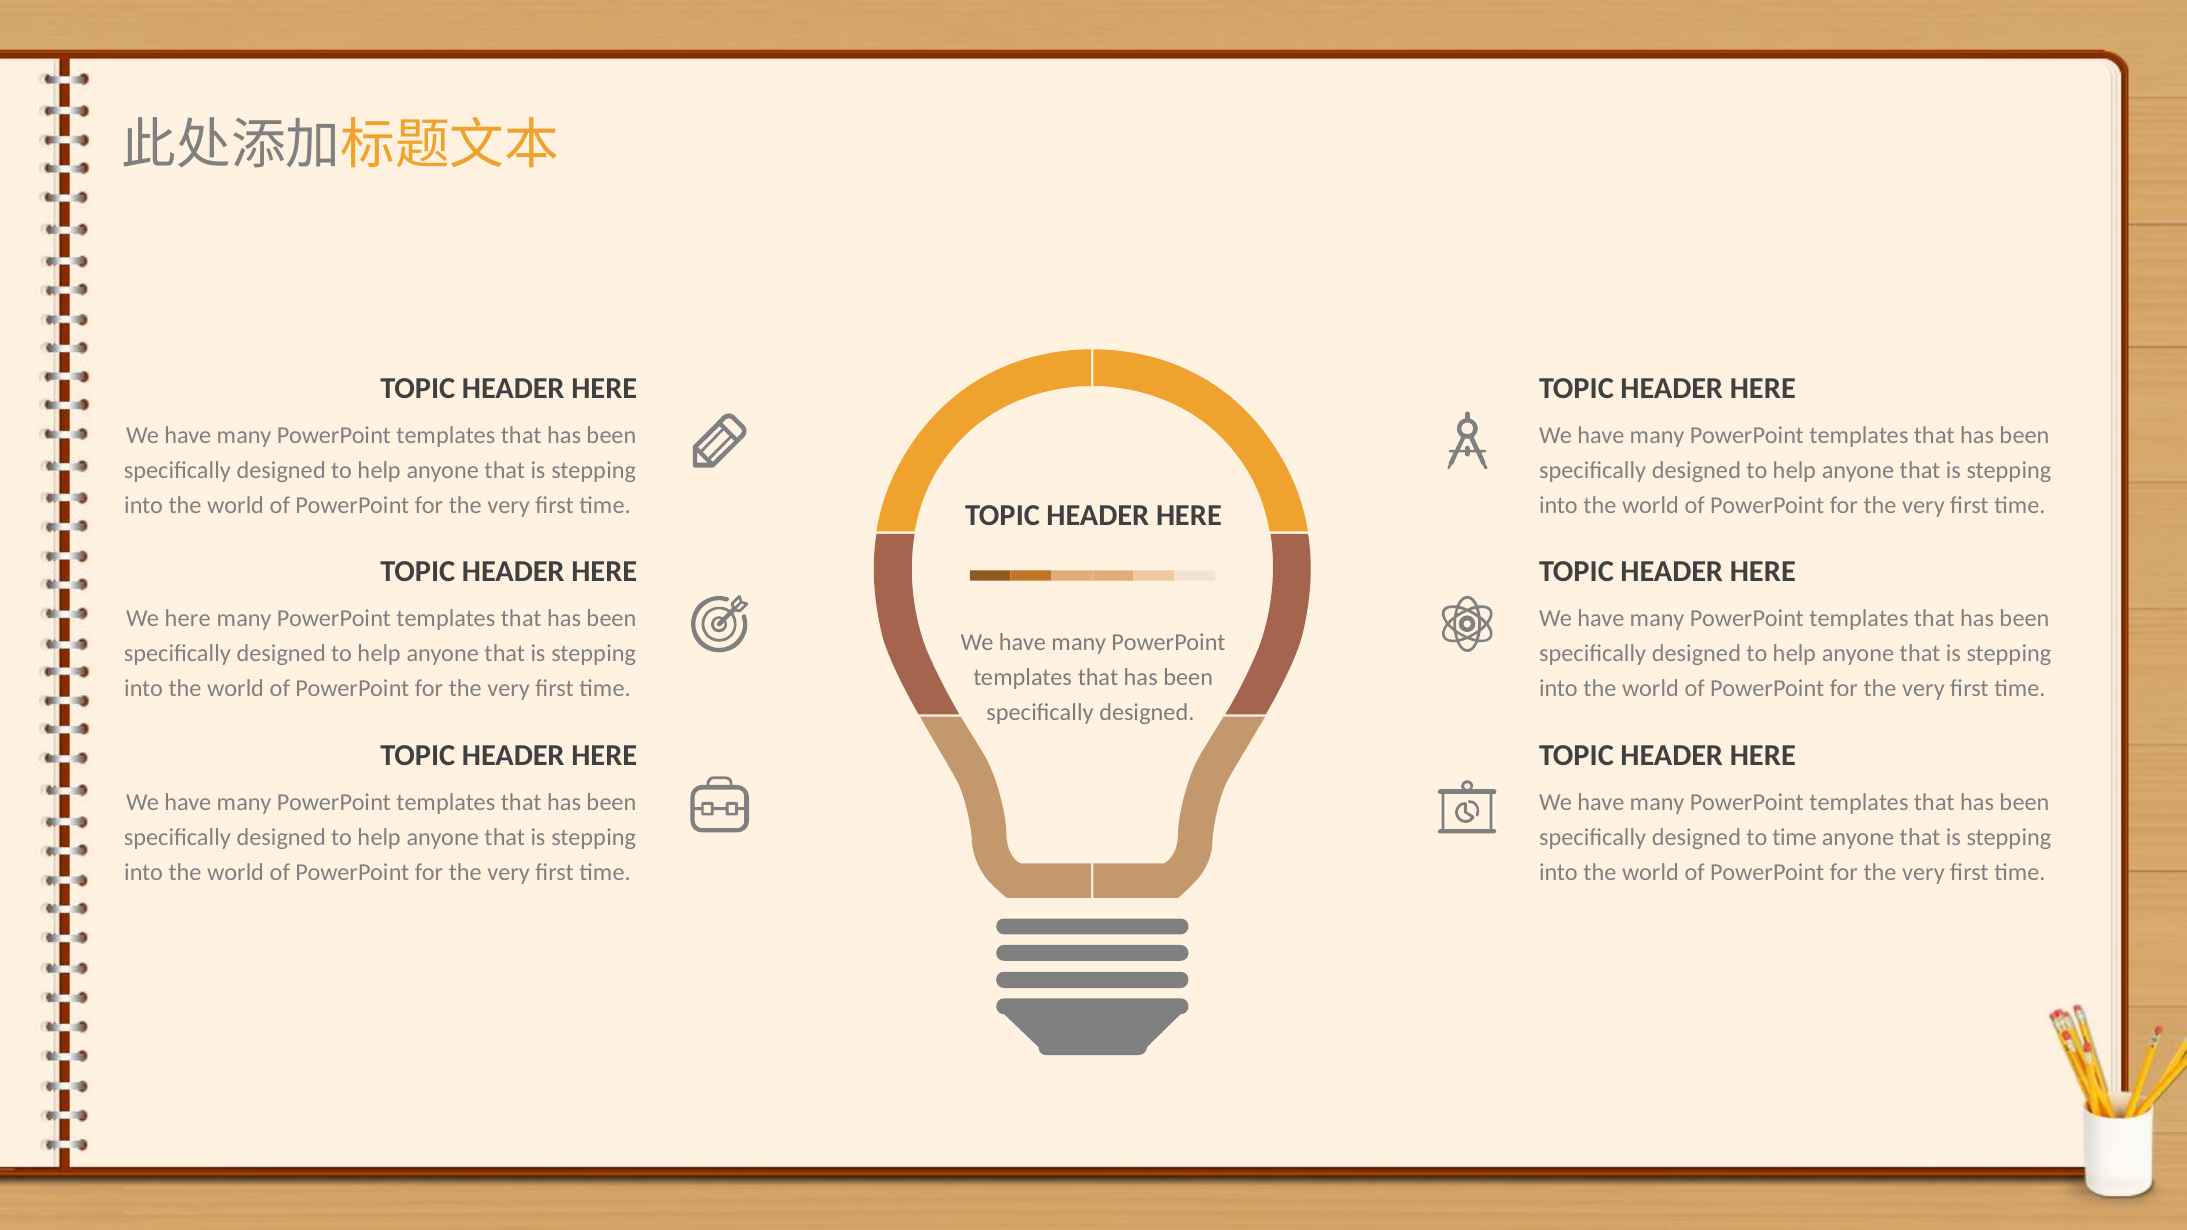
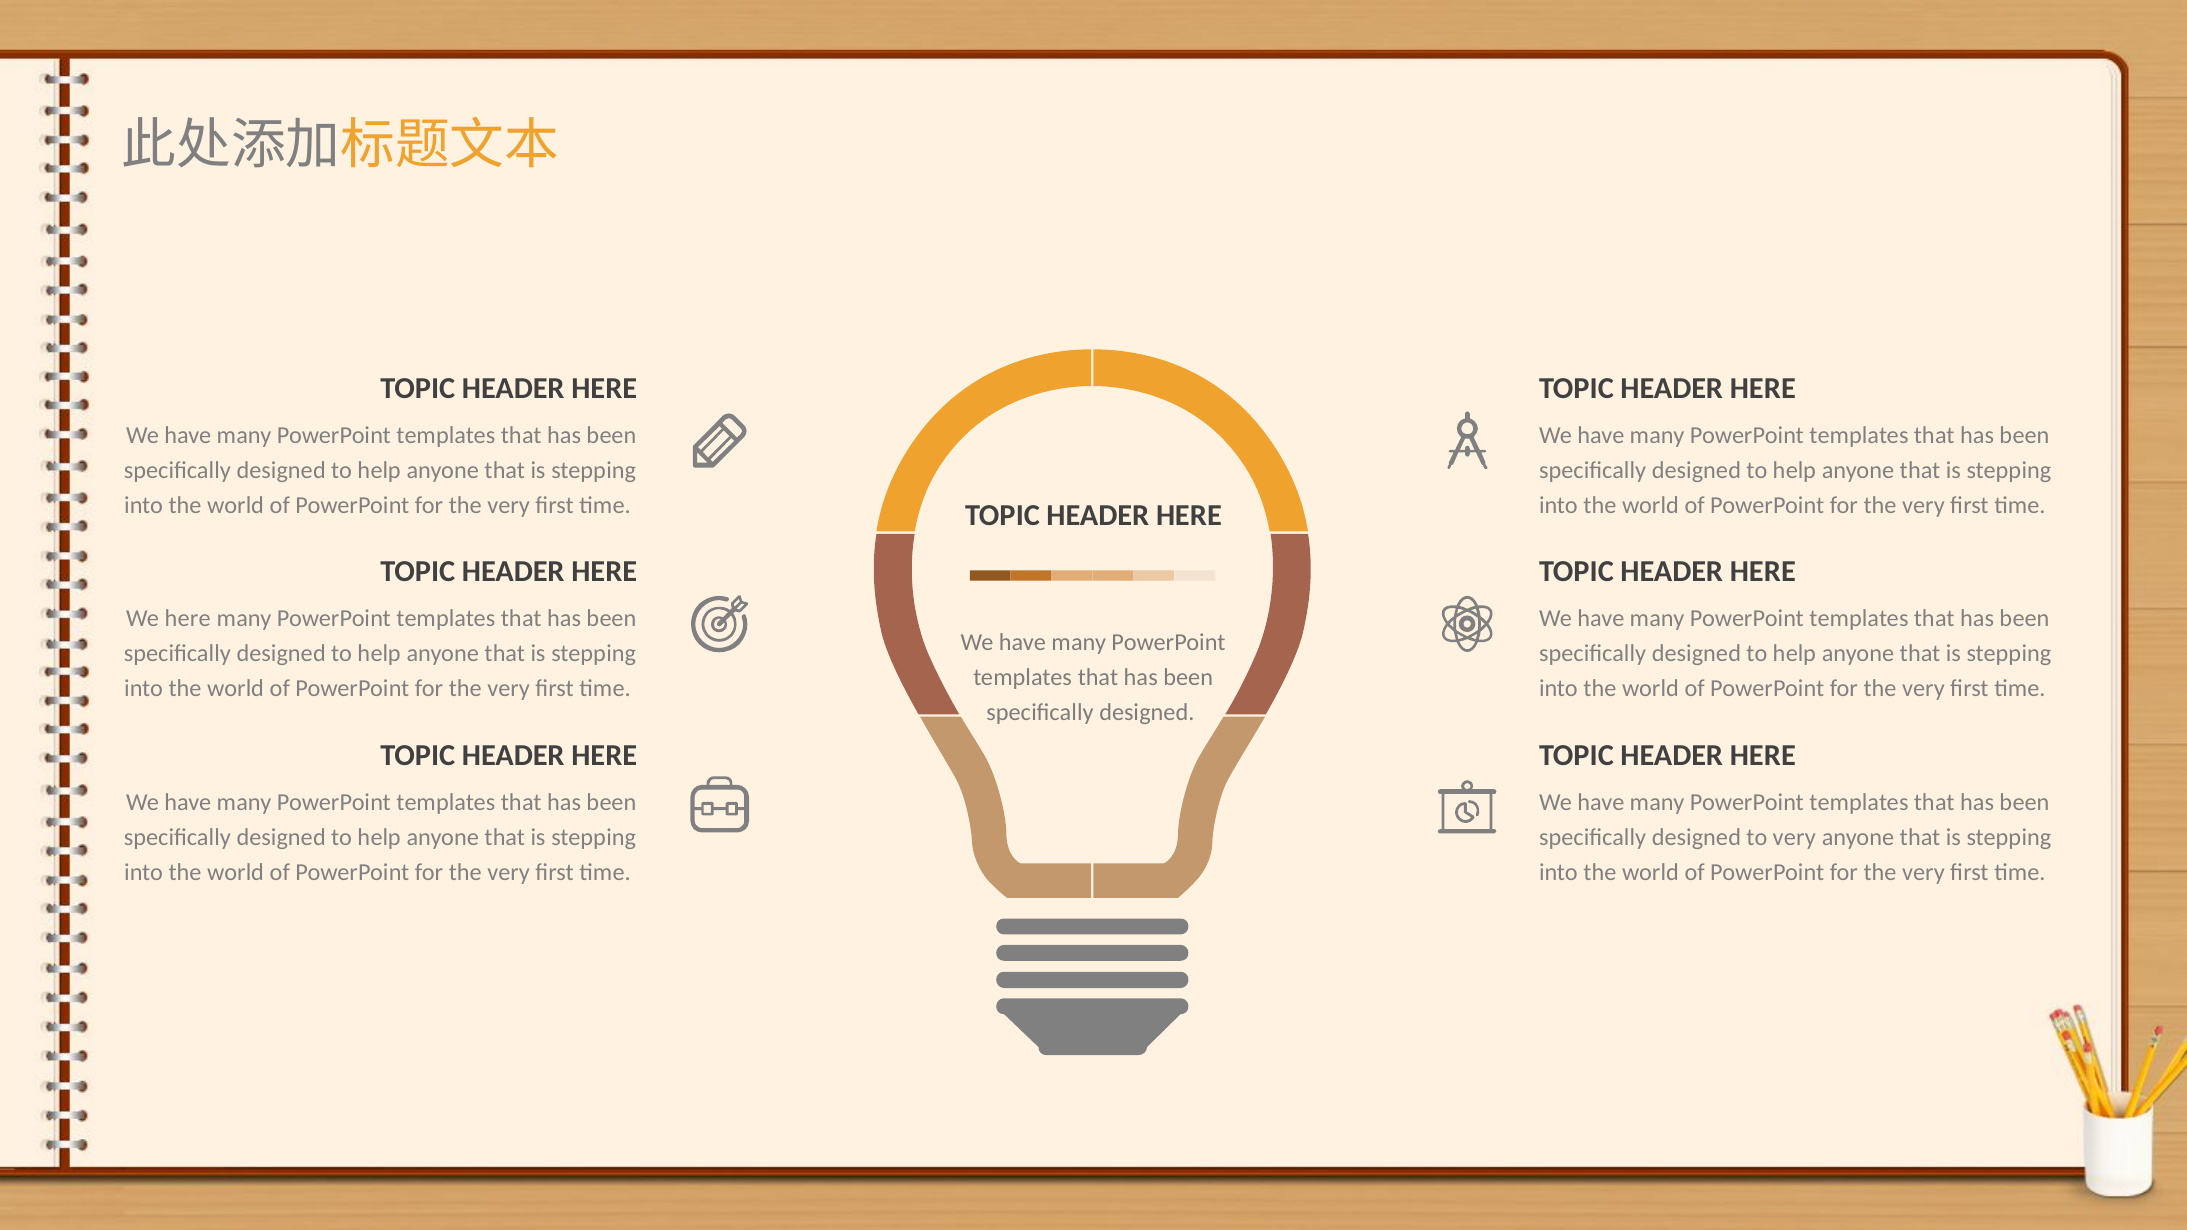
to time: time -> very (1794, 838)
